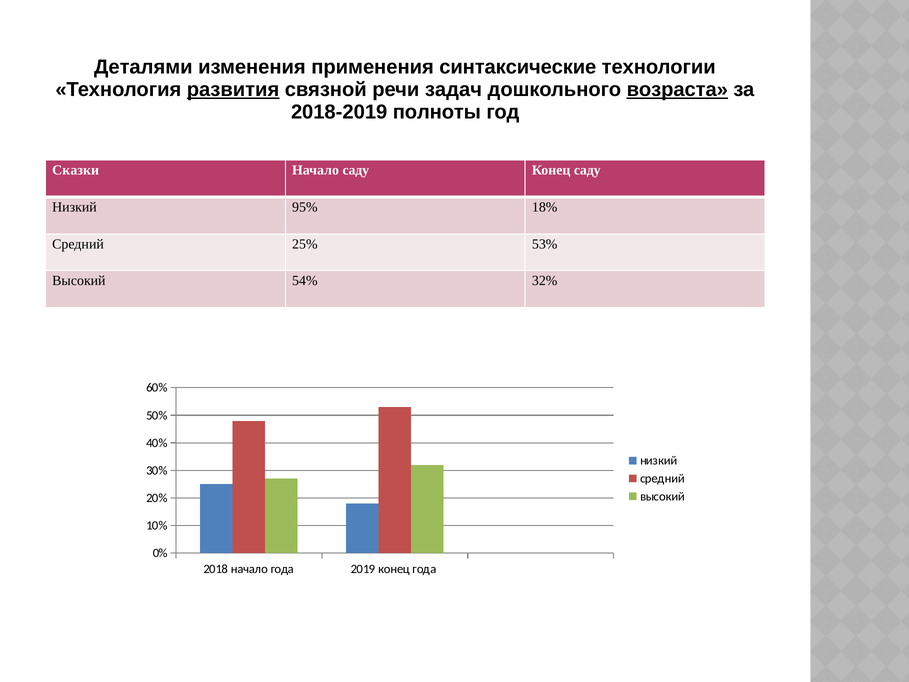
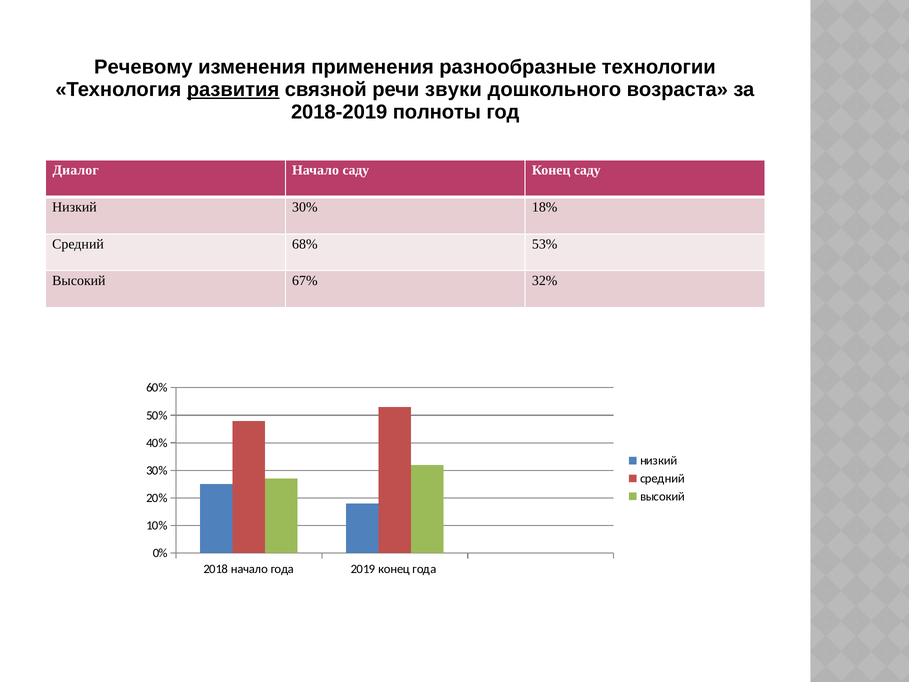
Деталями: Деталями -> Речевому (143, 67)
синтаксические: синтаксические -> разнообразные (518, 67)
задач: задач -> звуки (453, 90)
возраста underline: present -> none (677, 90)
Сказки: Сказки -> Диалог (76, 170)
Низкий 95%: 95% -> 30% (305, 207)
25%: 25% -> 68% (305, 244)
54%: 54% -> 67% (305, 281)
